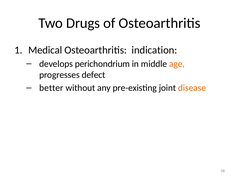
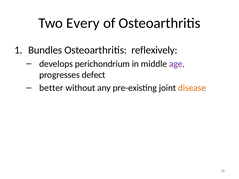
Drugs: Drugs -> Every (83, 23)
Medical: Medical -> Bundles (45, 50)
indication: indication -> reflexively (154, 50)
age colour: orange -> purple (177, 64)
